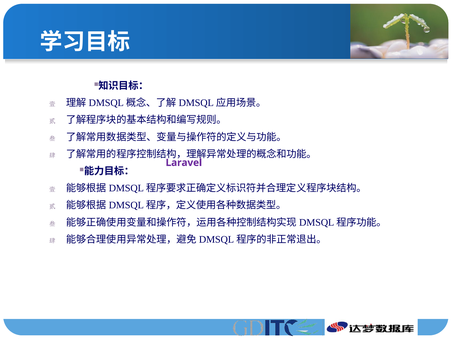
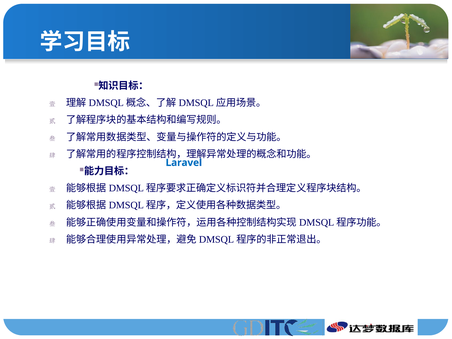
Laravel colour: purple -> blue (184, 163)
